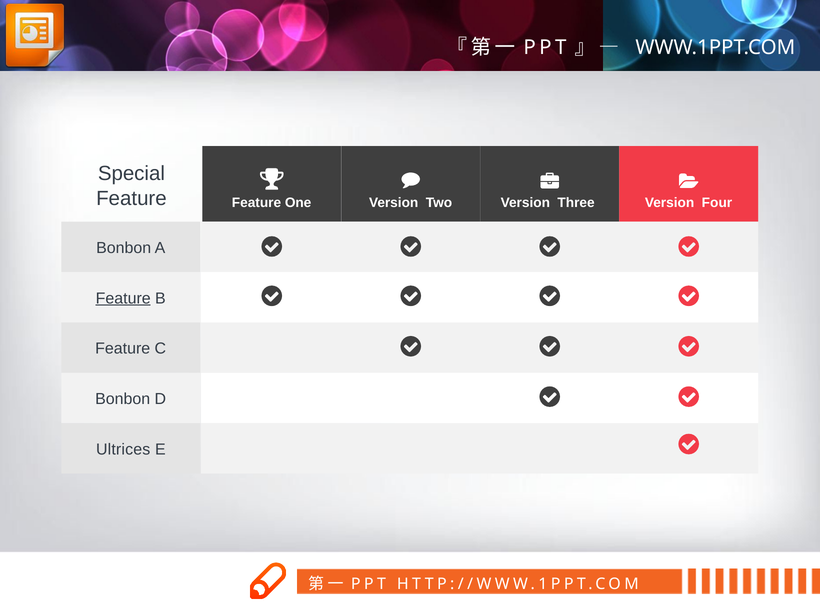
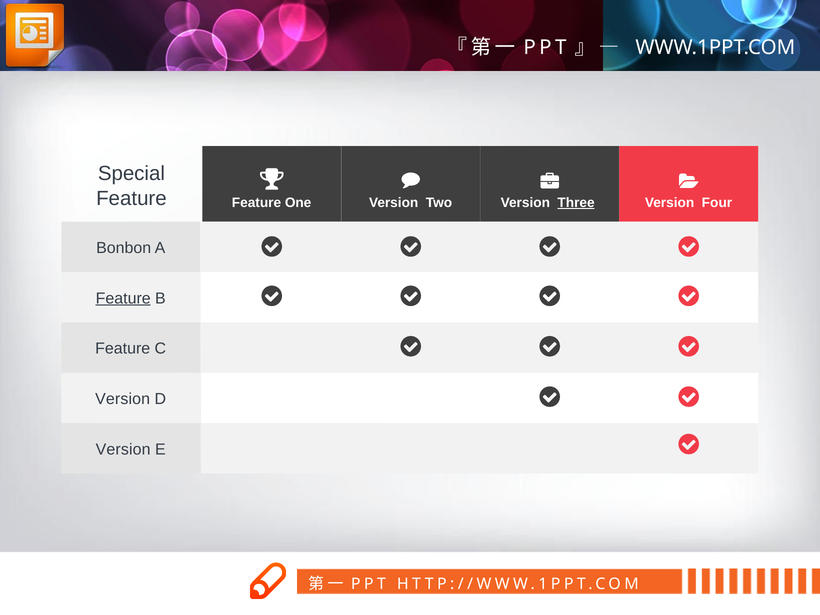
Three underline: none -> present (576, 203)
Bonbon: Bonbon -> Version (123, 399)
Ultrices: Ultrices -> Version (123, 450)
